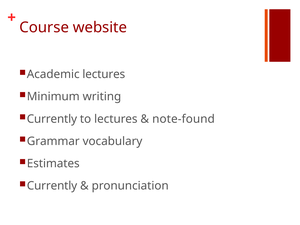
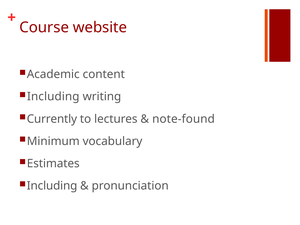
Academic lectures: lectures -> content (104, 74)
Minimum: Minimum -> Including (53, 97)
Grammar: Grammar -> Minimum (53, 141)
Currently: Currently -> Including (52, 186)
